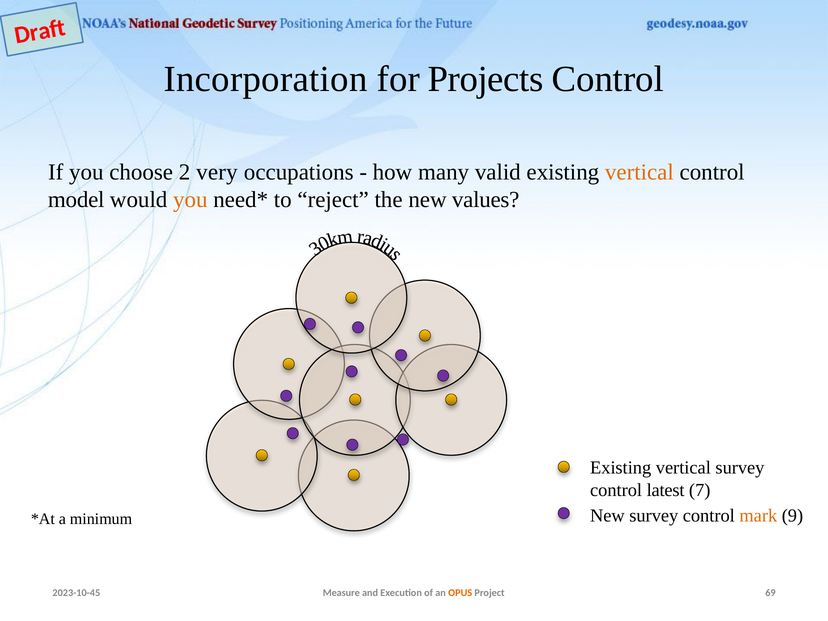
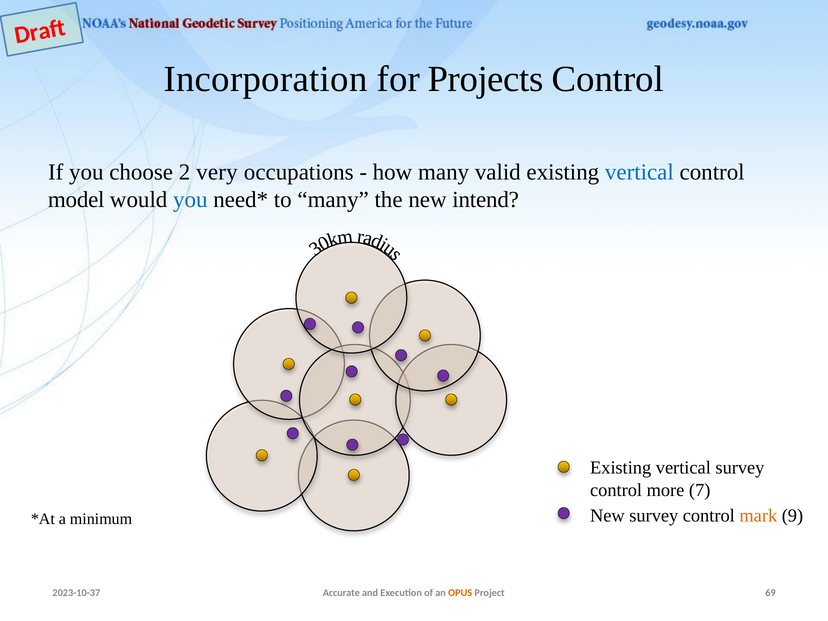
vertical colour: orange -> blue (639, 172)
you colour: orange -> blue (190, 200)
to reject: reject -> many (333, 200)
values: values -> intend (486, 200)
latest: latest -> more (666, 490)
2023-10-45: 2023-10-45 -> 2023-10-37 (76, 593)
Measure: Measure -> Accurate (341, 593)
